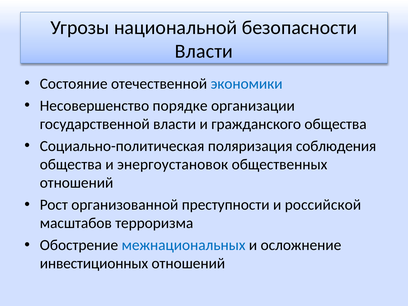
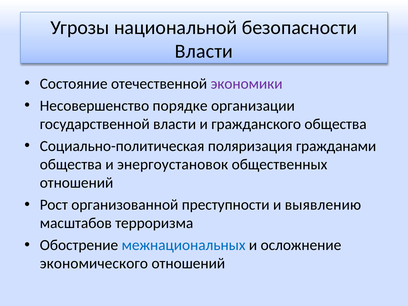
экономики colour: blue -> purple (247, 84)
соблюдения: соблюдения -> гражданами (336, 146)
российской: российской -> выявлению (323, 205)
инвестиционных: инвестиционных -> экономического (94, 264)
